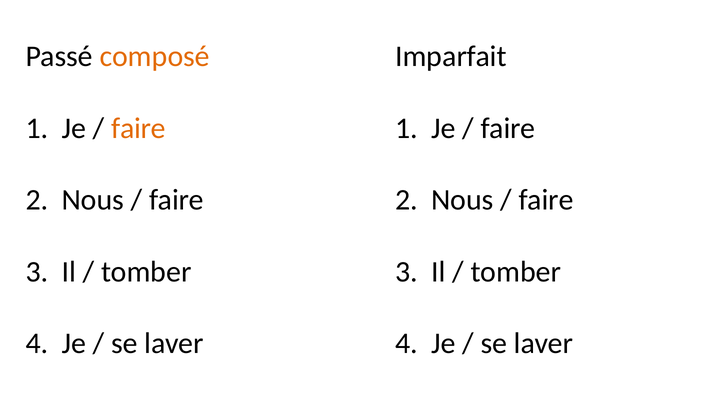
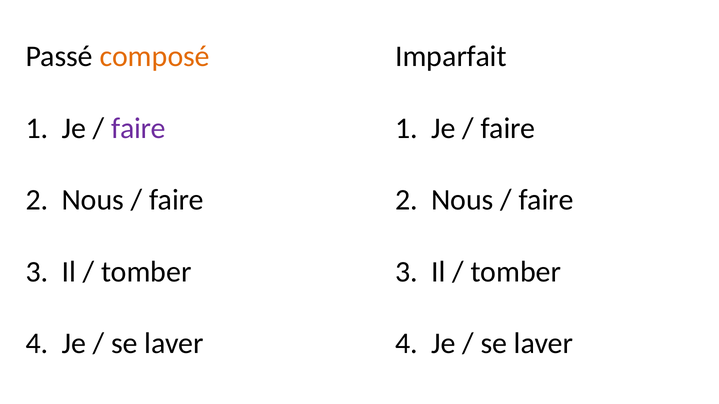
faire colour: orange -> purple (138, 128)
